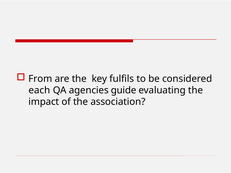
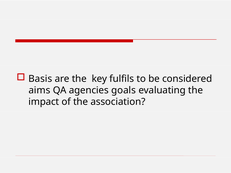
From: From -> Basis (40, 79)
each: each -> aims (39, 90)
guide: guide -> goals (124, 90)
